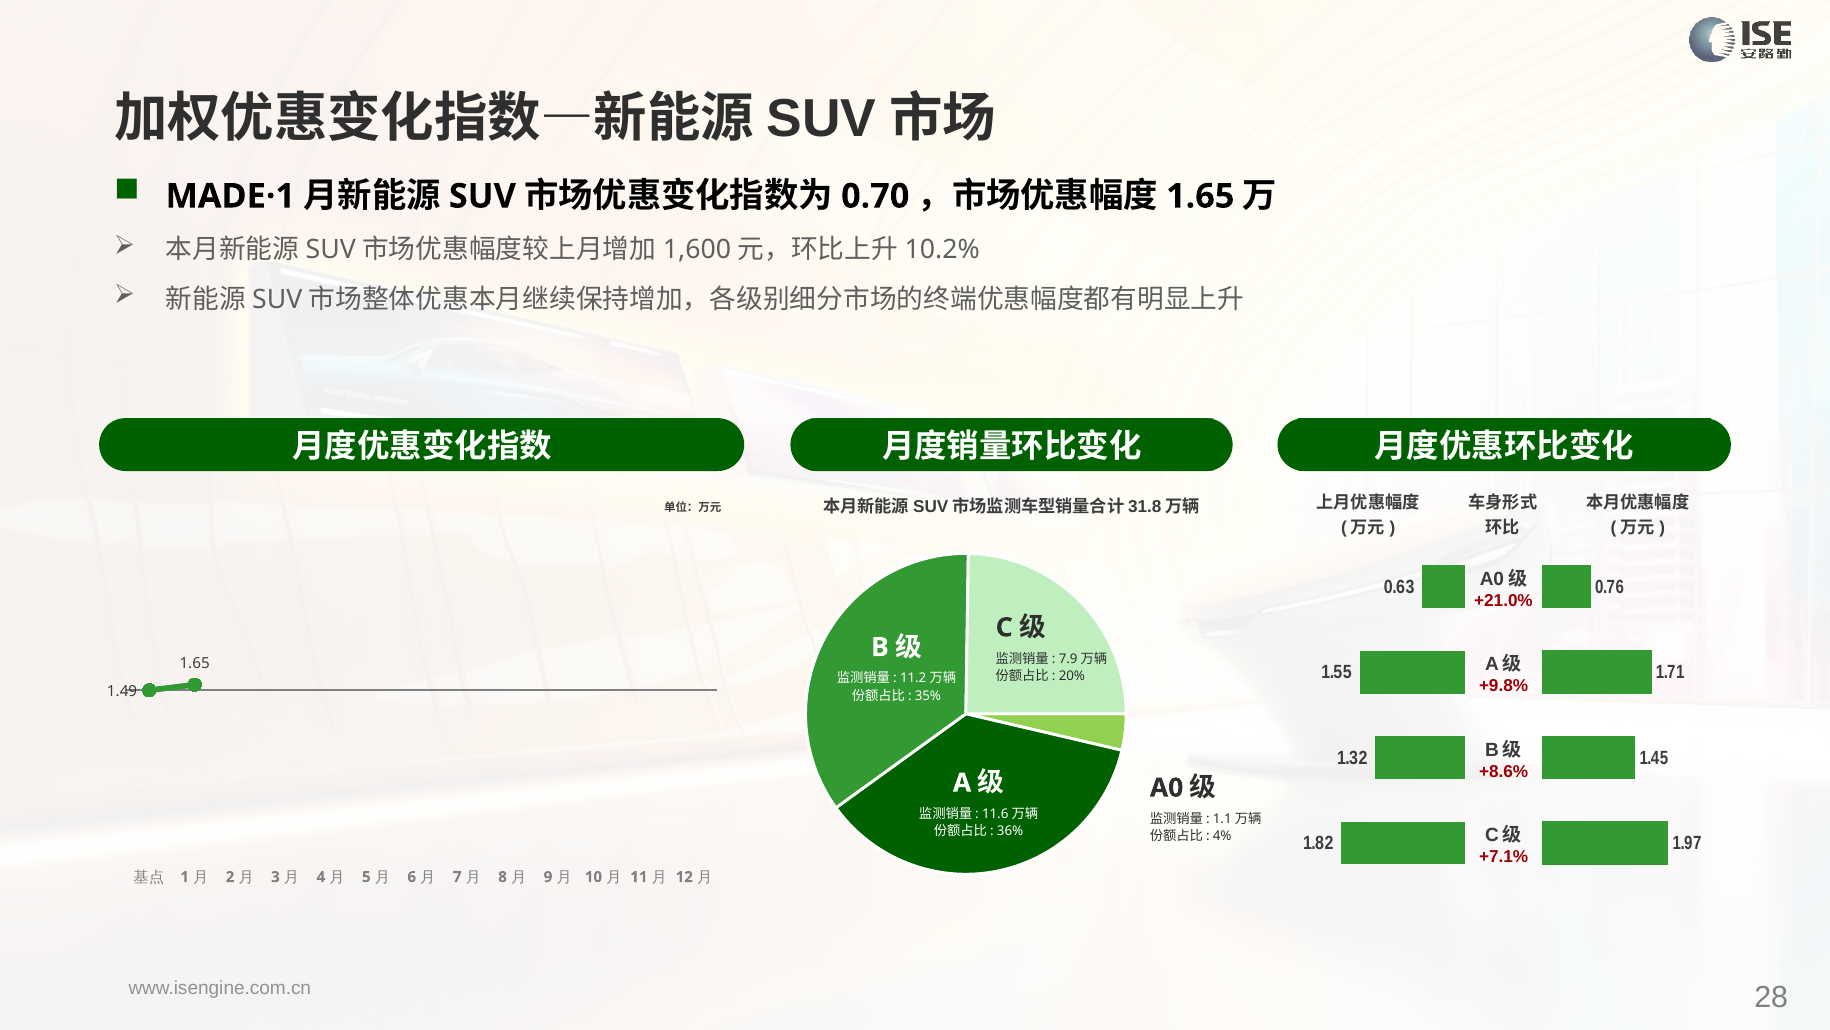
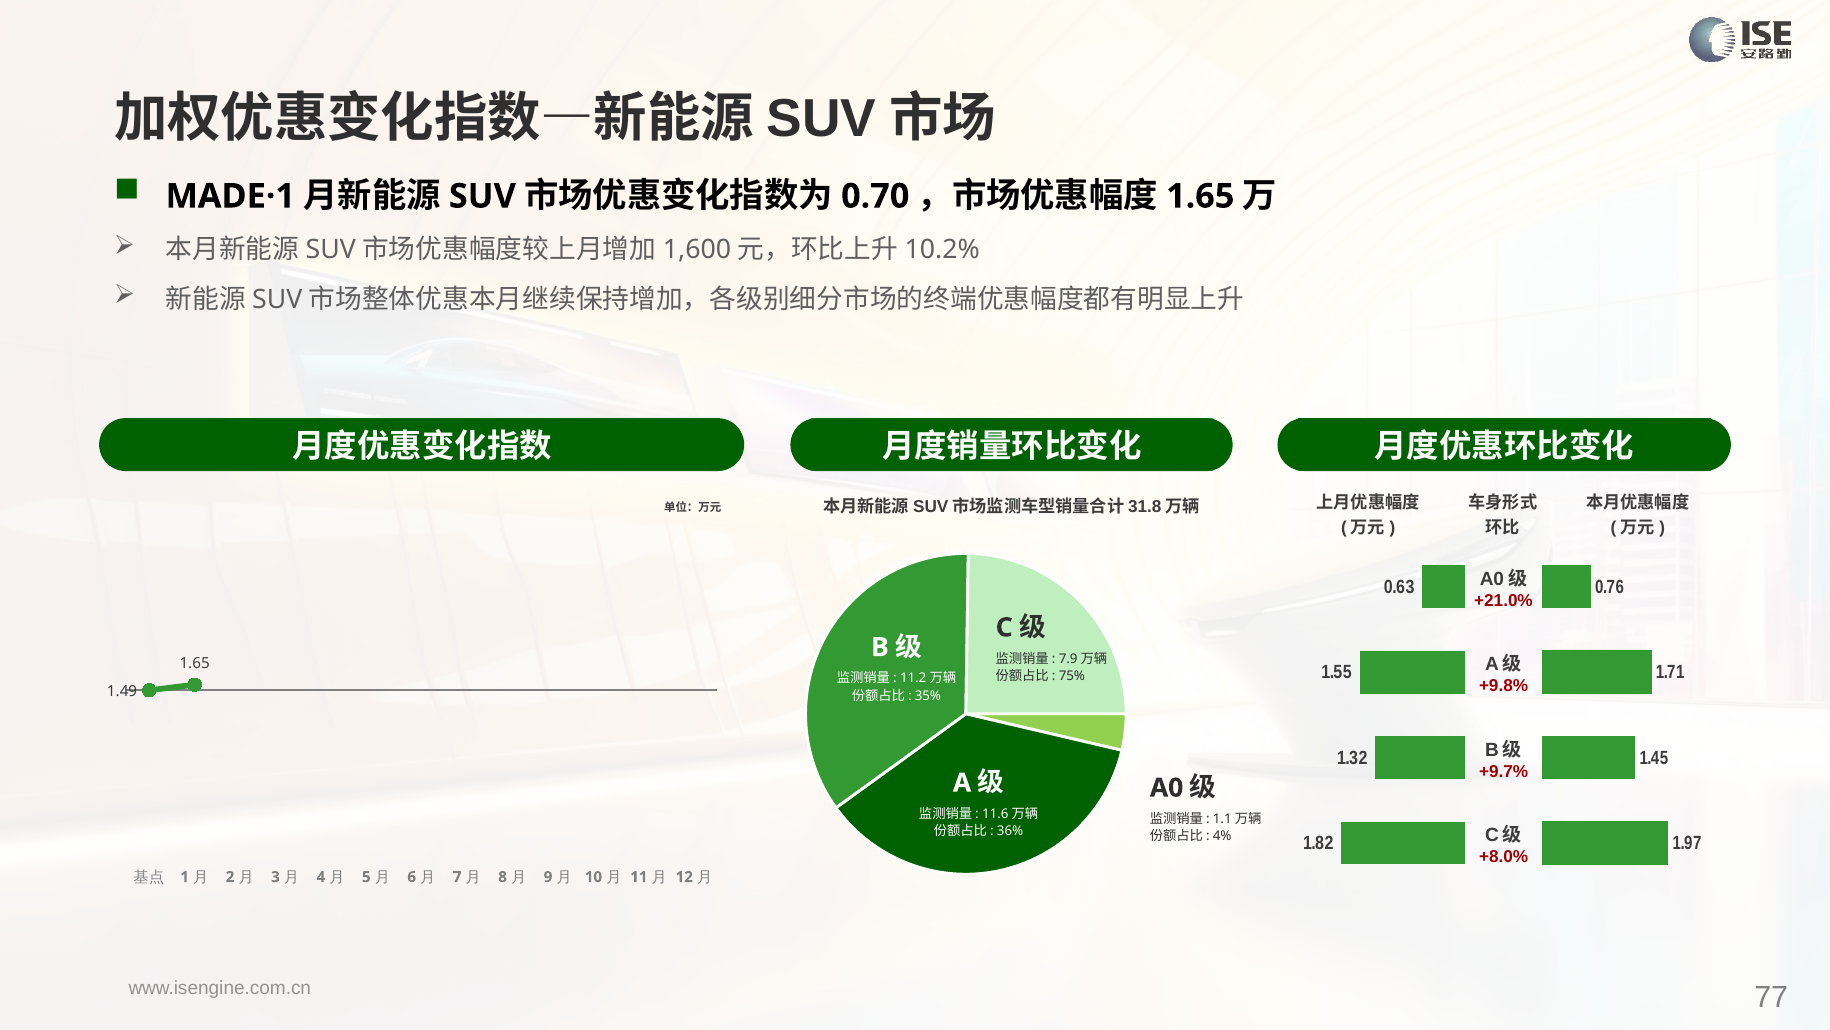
20%: 20% -> 75% (1072, 675)
+8.6%: +8.6% -> +9.7% (1504, 771)
+7.1%: +7.1% -> +8.0% (1504, 856)
28: 28 -> 77 (1771, 997)
